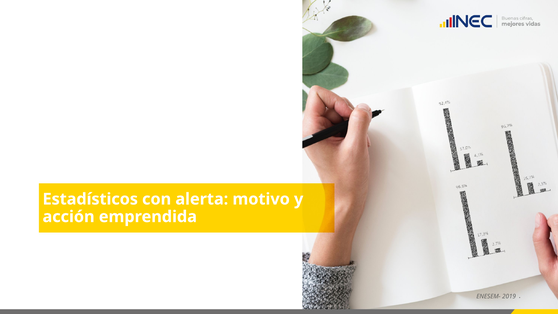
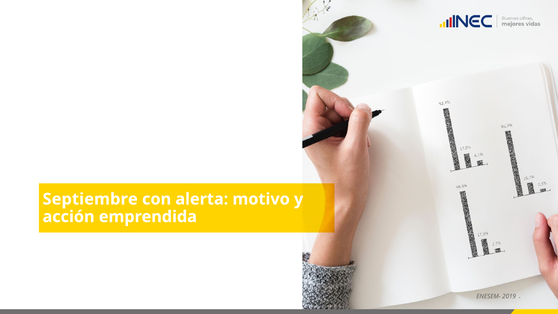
Estadísticos: Estadísticos -> Septiembre (90, 199)
